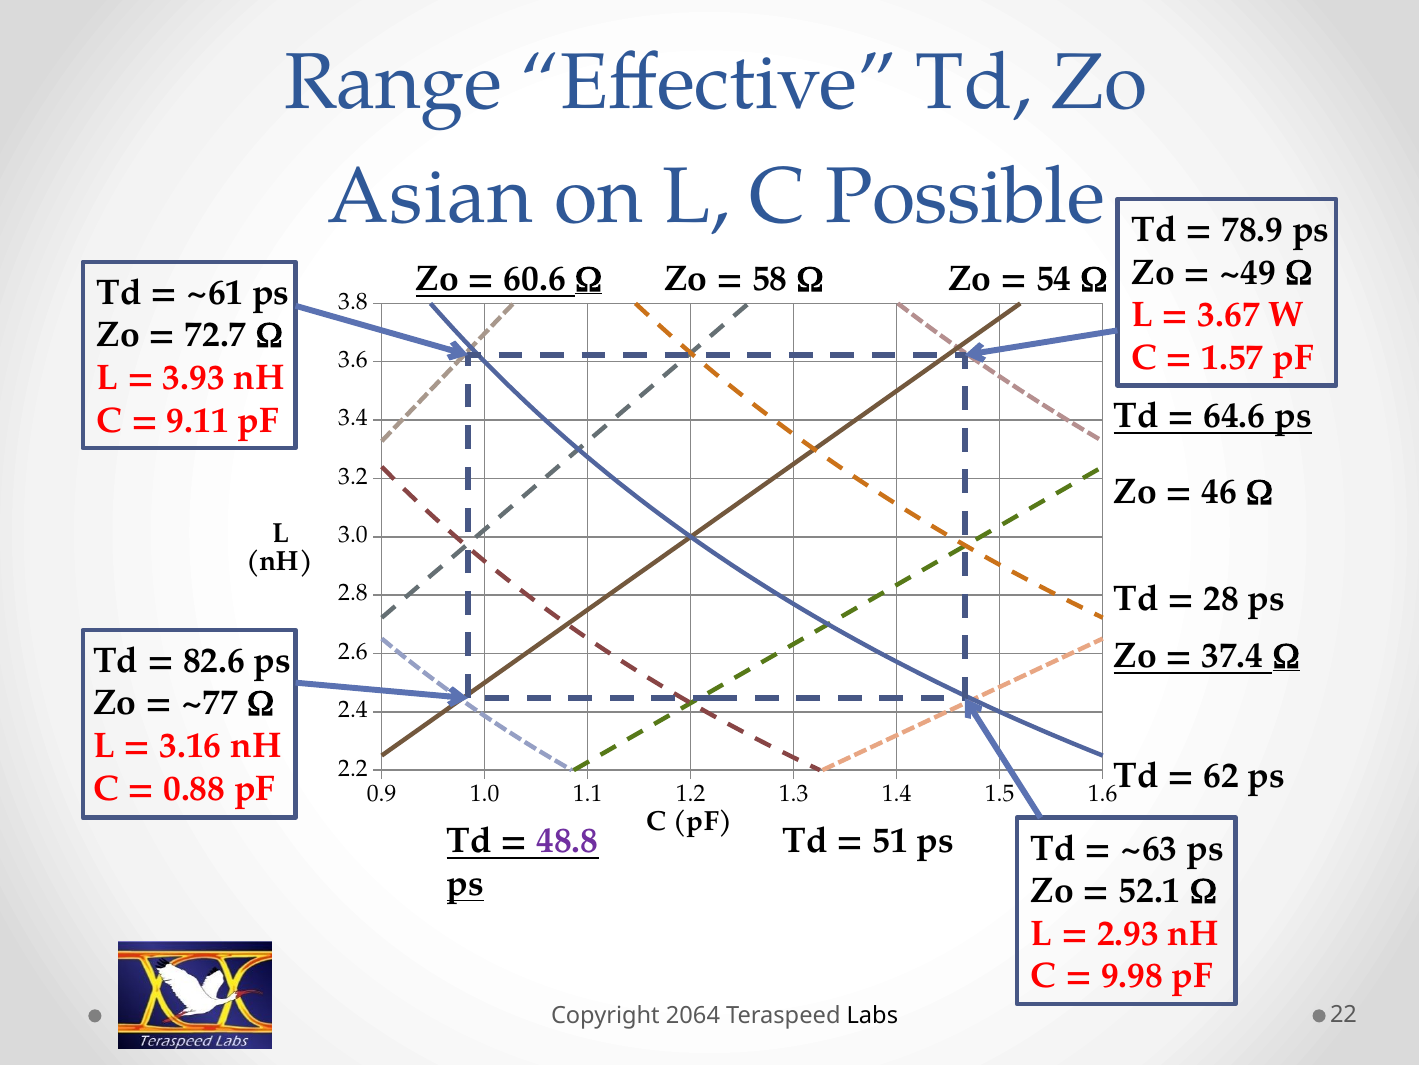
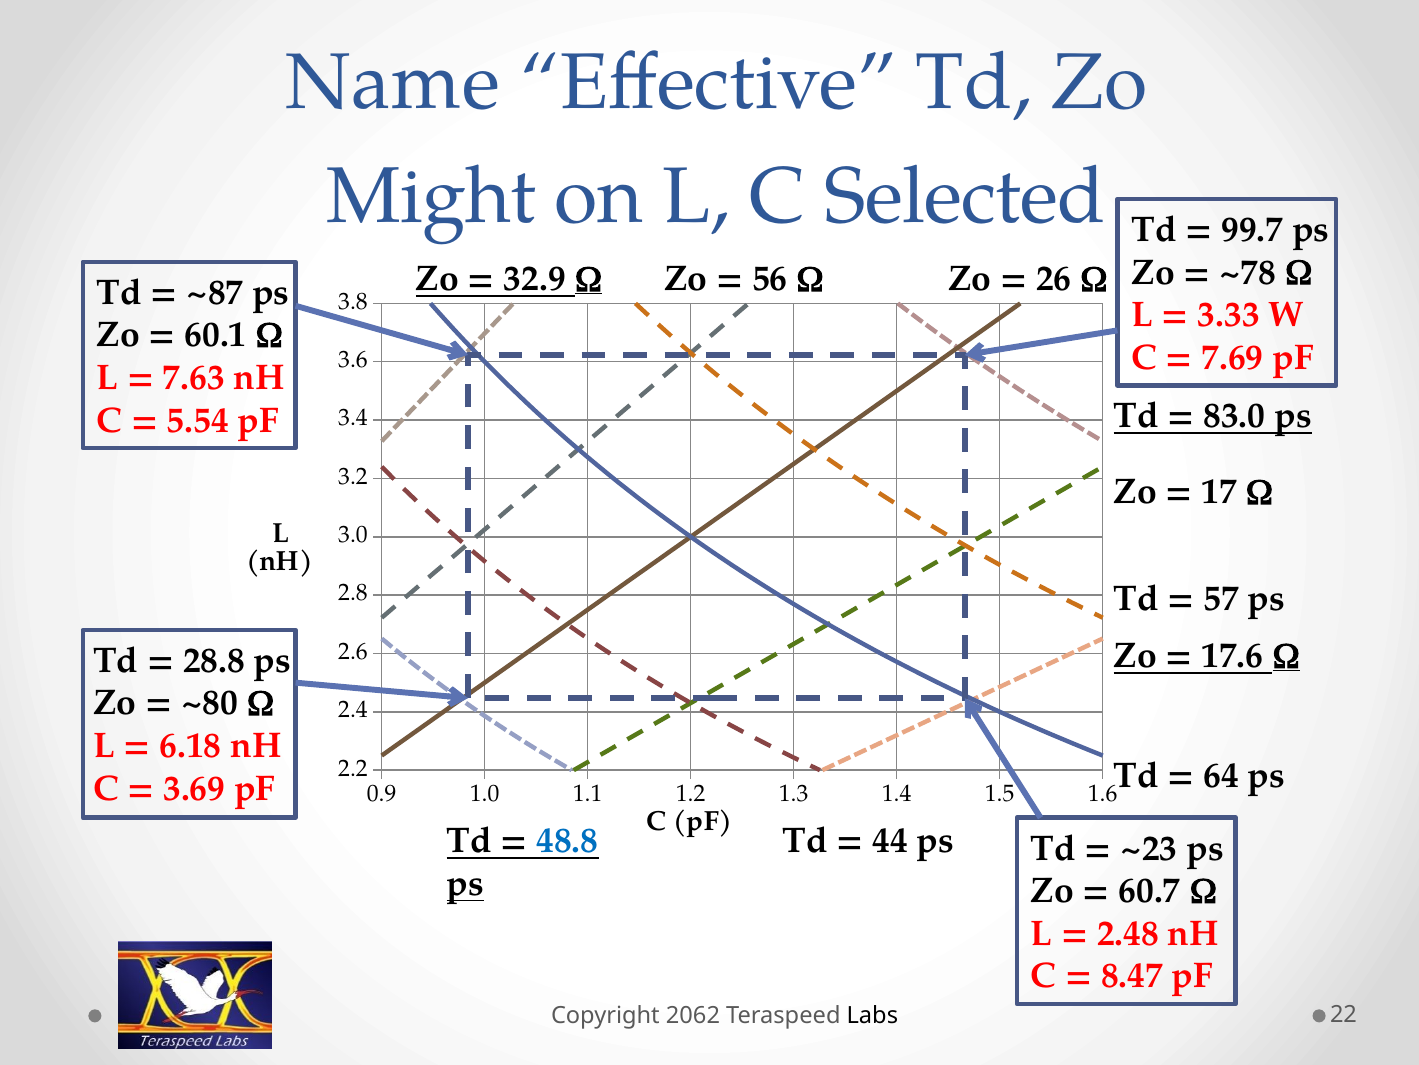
Range: Range -> Name (393, 82)
Asian: Asian -> Might (432, 197)
Possible: Possible -> Selected (965, 197)
78.9: 78.9 -> 99.7 (1252, 230)
~49: ~49 -> ~78 (1248, 272)
60.6: 60.6 -> 32.9 (535, 279)
58: 58 -> 56 (770, 279)
54: 54 -> 26 (1054, 279)
~61: ~61 -> ~87 (215, 292)
3.67: 3.67 -> 3.33 (1229, 315)
72.7: 72.7 -> 60.1 (216, 335)
1.57: 1.57 -> 7.69 (1233, 357)
3.93: 3.93 -> 7.63 (194, 377)
64.6: 64.6 -> 83.0 (1235, 416)
9.11: 9.11 -> 5.54 (198, 420)
46: 46 -> 17 (1219, 492)
28: 28 -> 57 (1221, 598)
37.4: 37.4 -> 17.6 (1233, 656)
82.6: 82.6 -> 28.8 (214, 660)
~77: ~77 -> ~80 (210, 703)
3.16: 3.16 -> 6.18 (190, 745)
62: 62 -> 64 (1221, 776)
0.88: 0.88 -> 3.69 (194, 788)
48.8 colour: purple -> blue (568, 840)
51: 51 -> 44 (890, 840)
~63: ~63 -> ~23 (1149, 848)
52.1: 52.1 -> 60.7 (1150, 890)
2.93: 2.93 -> 2.48 (1128, 933)
9.98: 9.98 -> 8.47 (1132, 976)
2064: 2064 -> 2062 (693, 1015)
